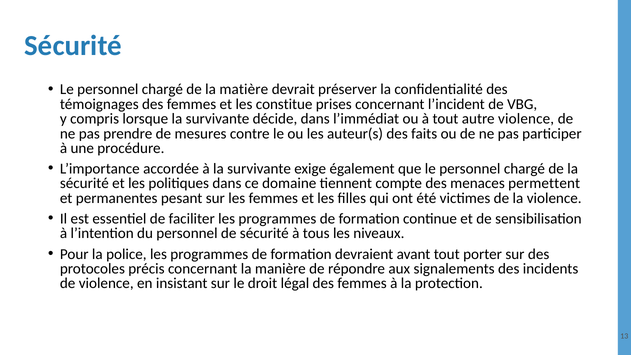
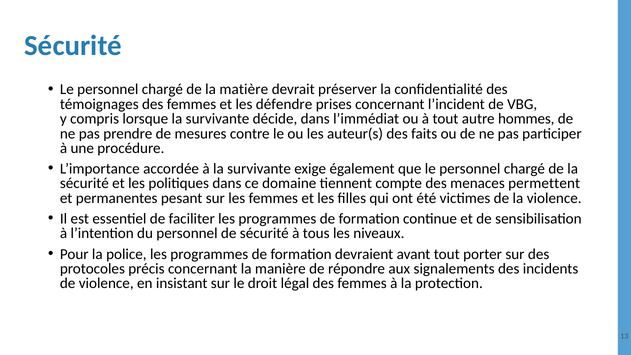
constitue: constitue -> défendre (284, 104)
autre violence: violence -> hommes (526, 119)
